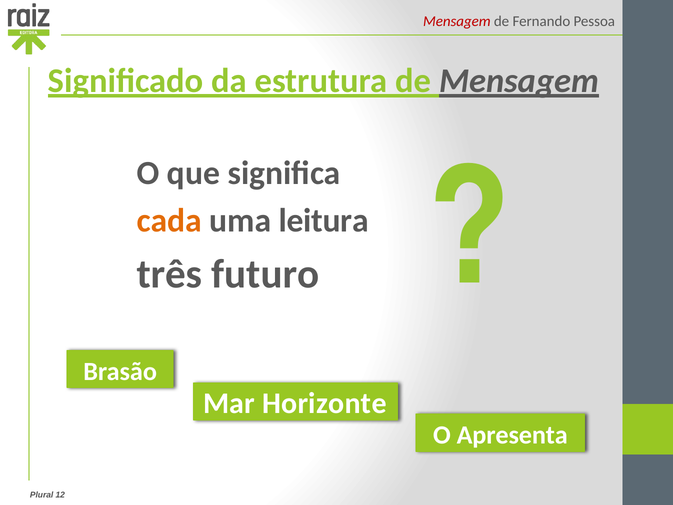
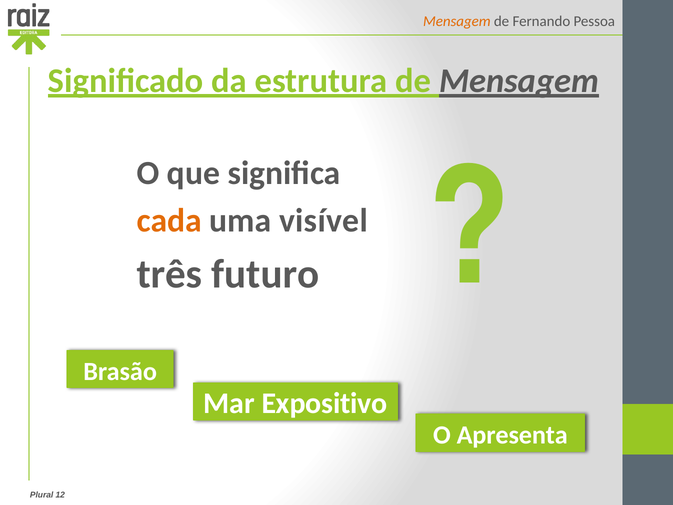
Mensagem colour: red -> orange (457, 21)
leitura: leitura -> visível (323, 220)
Horizonte: Horizonte -> Expositivo (325, 403)
